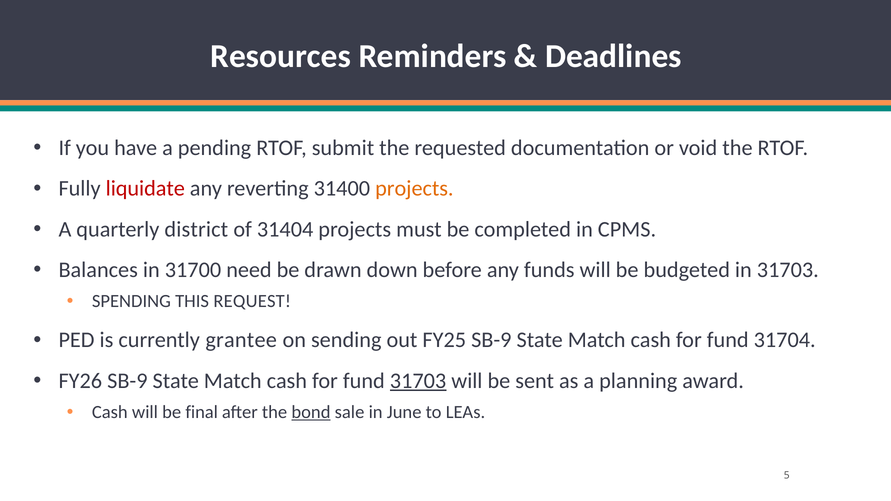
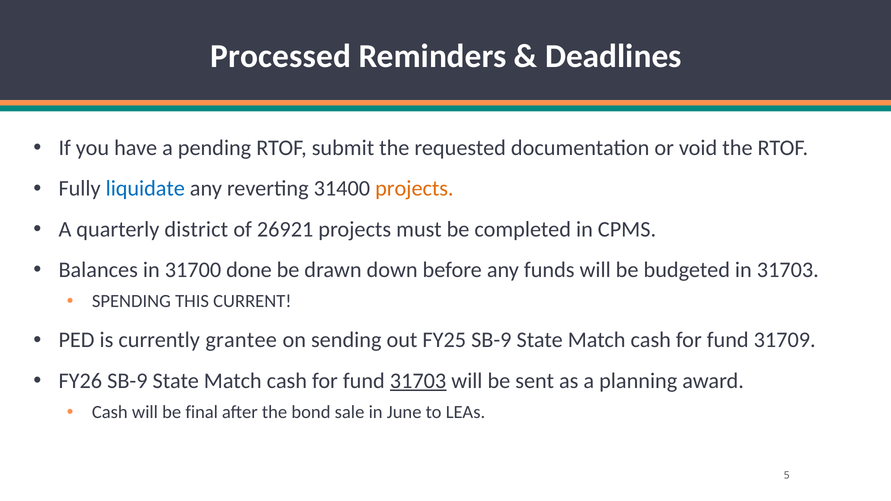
Resources: Resources -> Processed (281, 56)
liquidate colour: red -> blue (145, 189)
31404: 31404 -> 26921 (285, 229)
need: need -> done (249, 270)
REQUEST: REQUEST -> CURRENT (252, 301)
31704: 31704 -> 31709 (785, 340)
bond underline: present -> none (311, 412)
